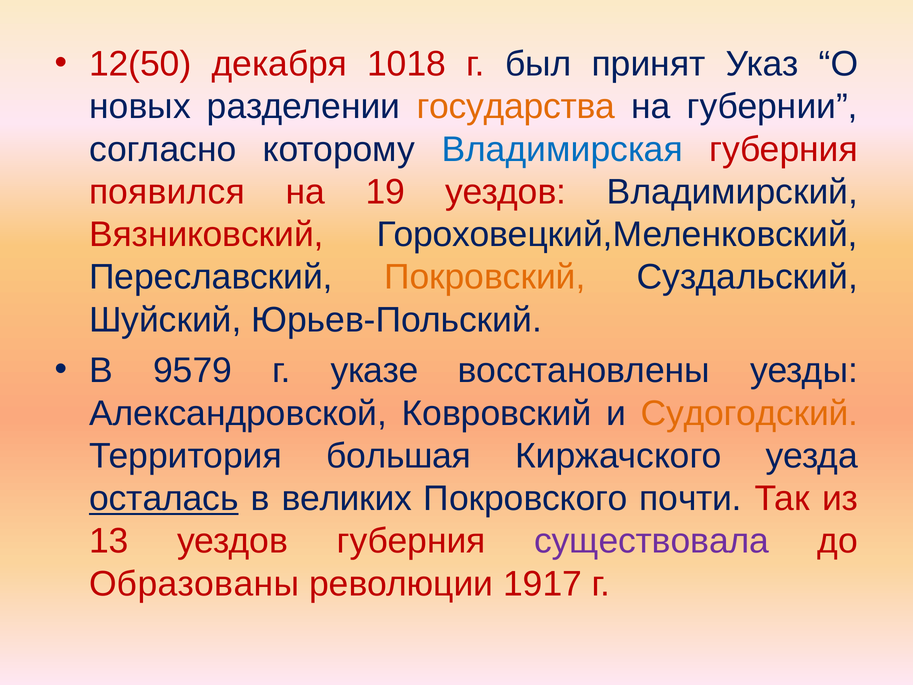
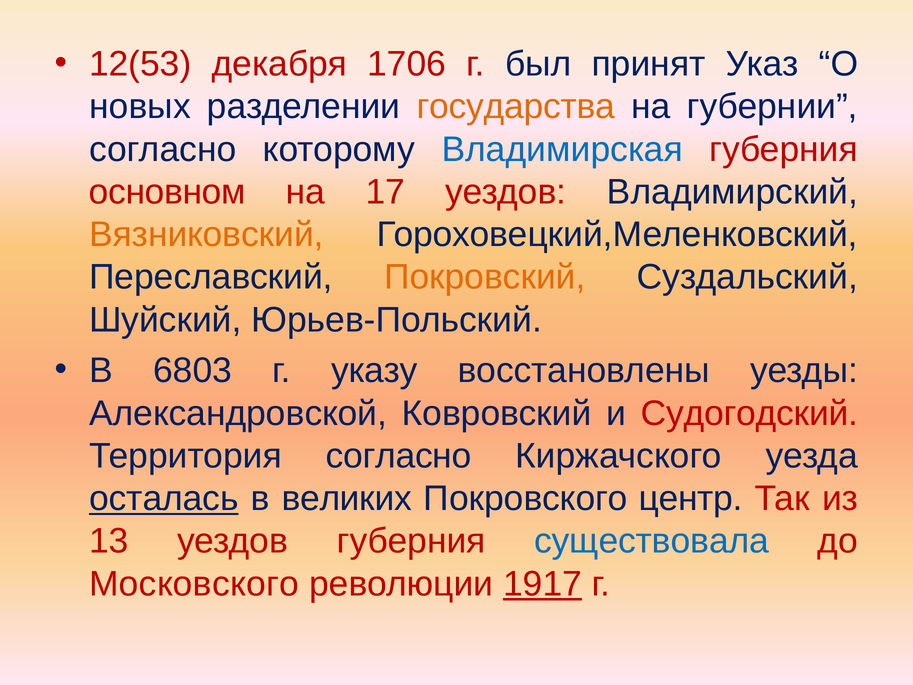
12(50: 12(50 -> 12(53 (140, 64)
1018: 1018 -> 1706 (407, 64)
появился: появился -> основном (167, 192)
19: 19 -> 17 (385, 192)
Вязниковский colour: red -> orange (206, 235)
9579: 9579 -> 6803 (193, 371)
указе: указе -> указу (374, 371)
Судогодский colour: orange -> red (750, 413)
Территория большая: большая -> согласно (399, 456)
почти: почти -> центр (691, 498)
существовала colour: purple -> blue (652, 541)
Образованы: Образованы -> Московского (194, 584)
1917 underline: none -> present (543, 584)
